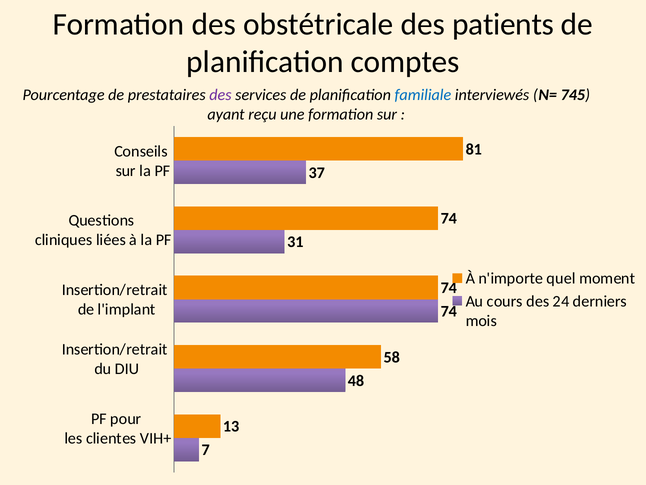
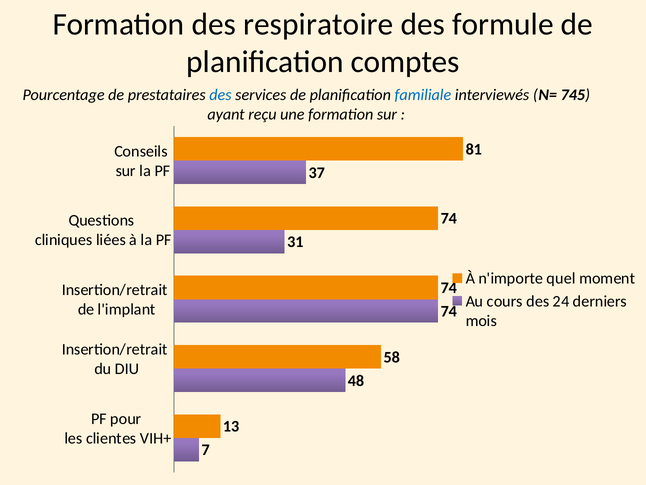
obstétricale: obstétricale -> respiratoire (318, 24)
patients: patients -> formule (503, 24)
des colour: purple -> blue (220, 95)
